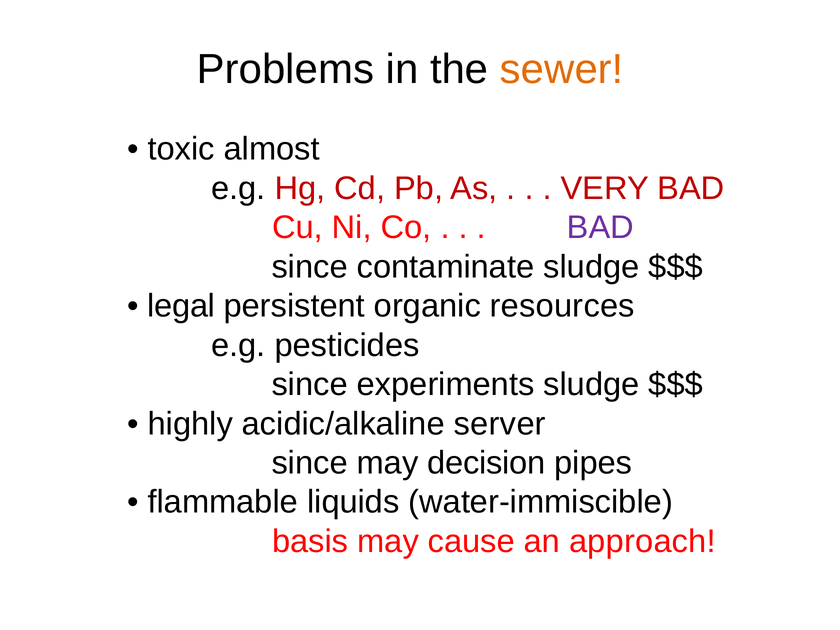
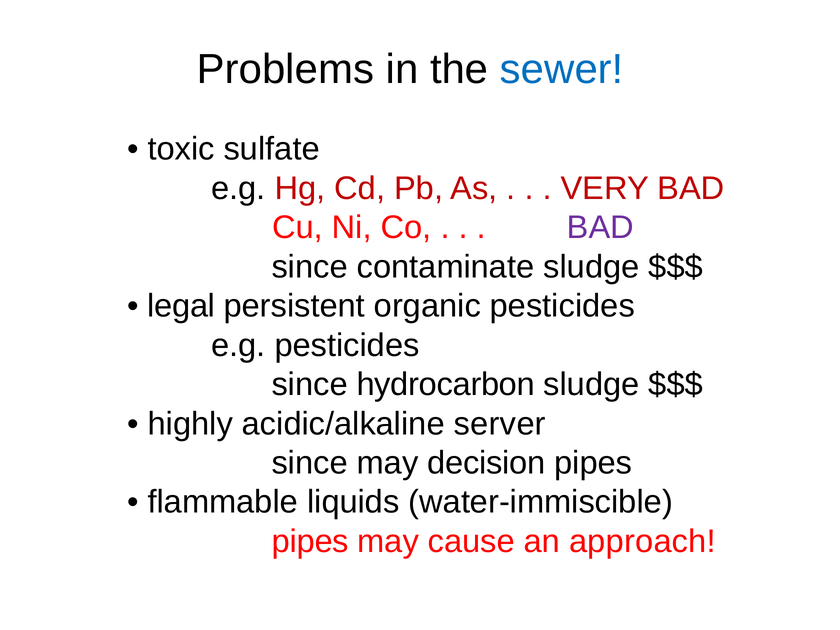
sewer colour: orange -> blue (562, 70)
almost: almost -> sulfate (272, 149)
organic resources: resources -> pesticides (562, 306)
experiments: experiments -> hydrocarbon (446, 385)
basis: basis -> pipes (310, 541)
